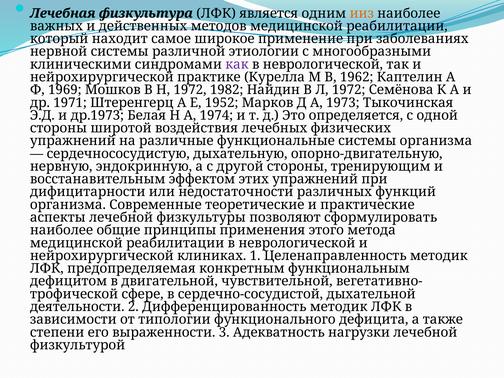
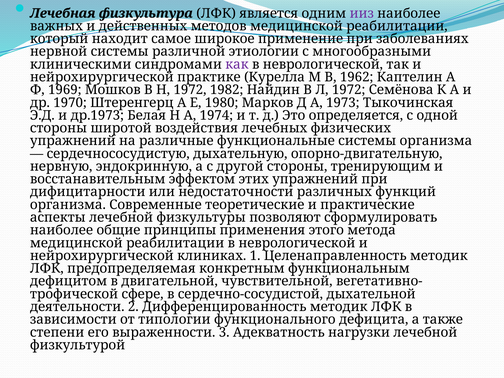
ииз colour: orange -> purple (362, 13)
1971: 1971 -> 1970 (70, 103)
1952: 1952 -> 1980 (222, 103)
